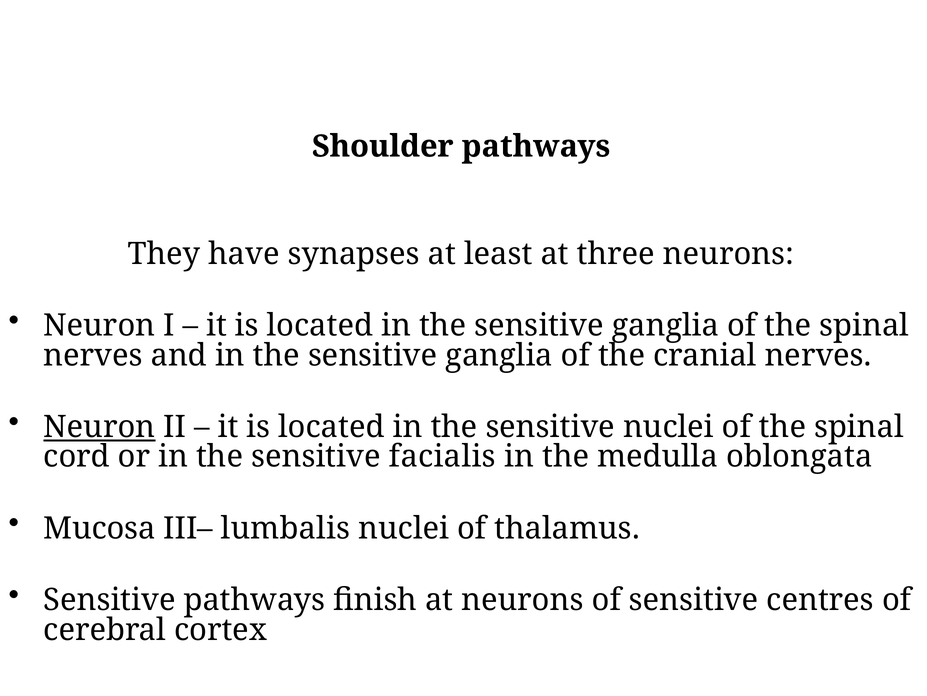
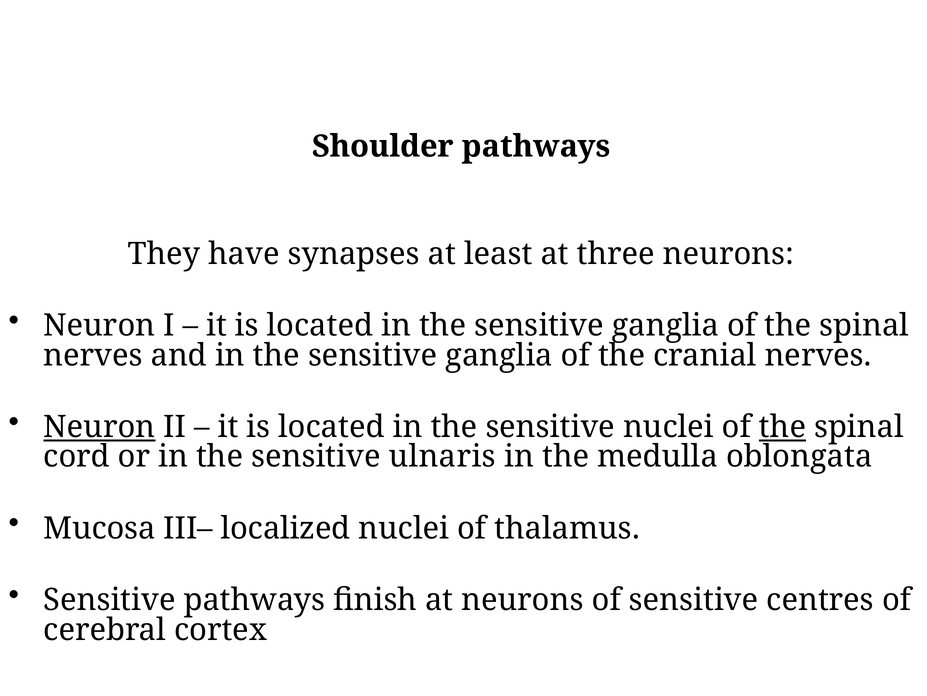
the underline: none -> present (783, 427)
facialis: facialis -> ulnaris (442, 456)
lumbalis: lumbalis -> localized (286, 528)
